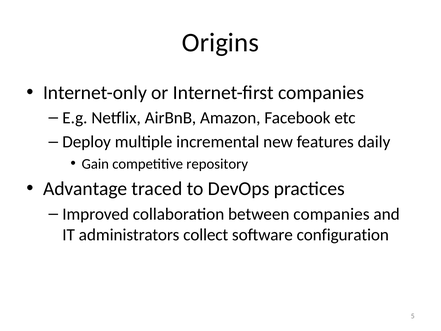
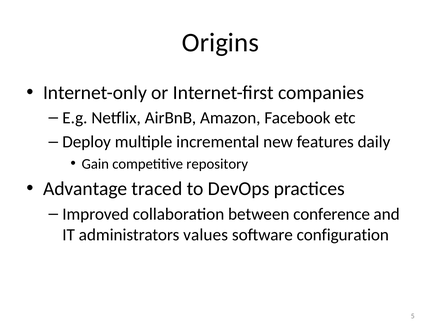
between companies: companies -> conference (332, 214)
collect: collect -> values (206, 235)
